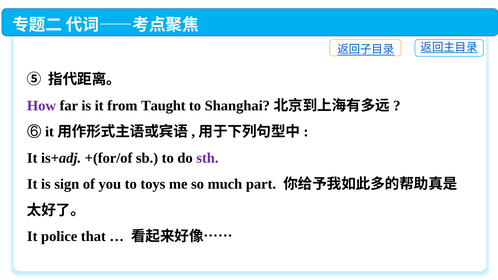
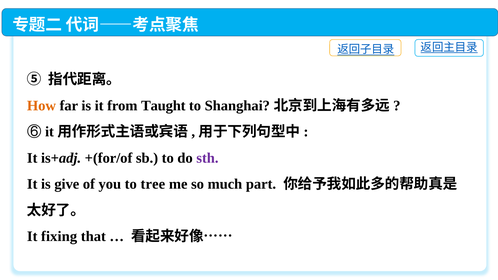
How colour: purple -> orange (41, 106)
sign: sign -> give (67, 184)
toys: toys -> tree (153, 184)
police: police -> fixing (59, 236)
